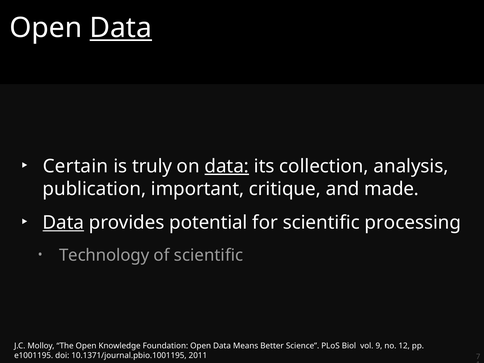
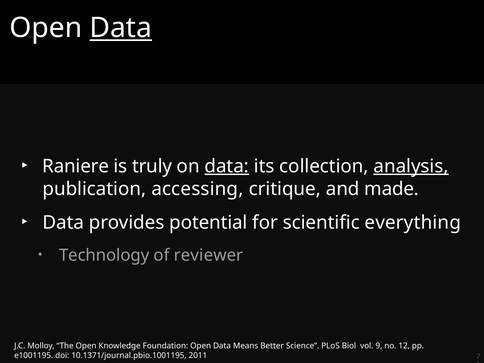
Certain: Certain -> Raniere (76, 166)
analysis underline: none -> present (411, 166)
important: important -> accessing (197, 189)
Data underline: present -> none (63, 223)
processing: processing -> everything (413, 223)
of scientific: scientific -> reviewer (209, 255)
